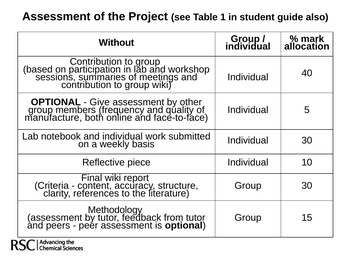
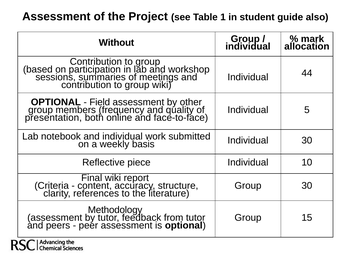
40: 40 -> 44 (307, 73)
Give: Give -> Field (100, 102)
manufacture: manufacture -> presentation (53, 118)
